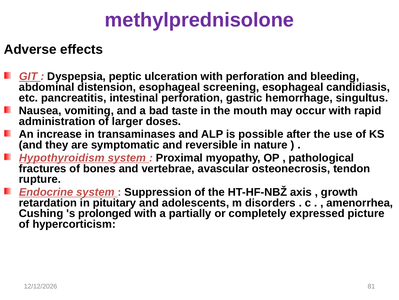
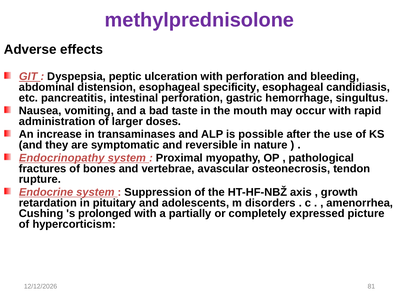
screening: screening -> specificity (231, 87)
Hypothyroidism: Hypothyroidism -> Endocrinopathy (62, 158)
